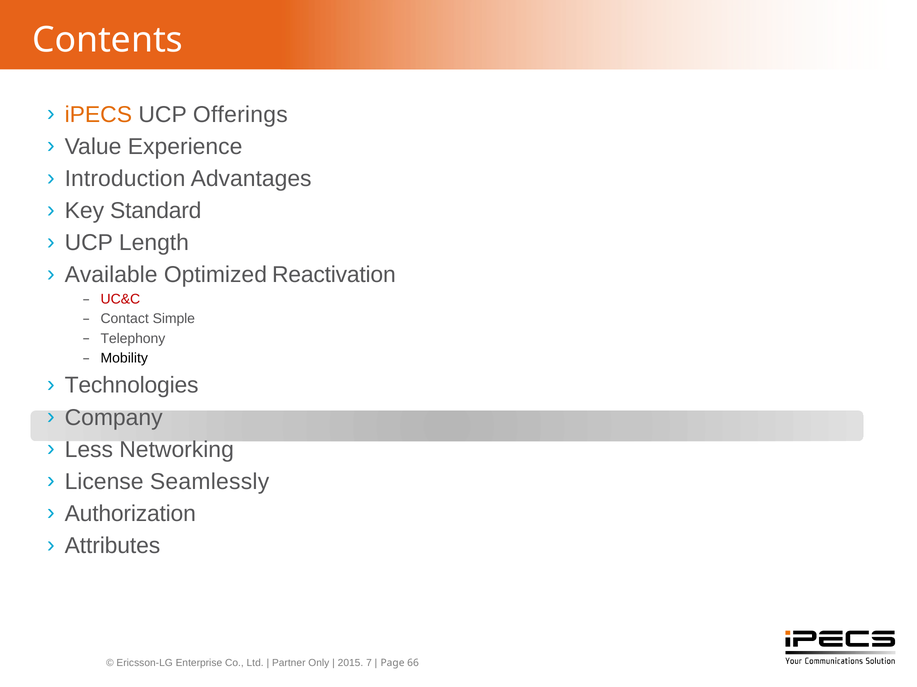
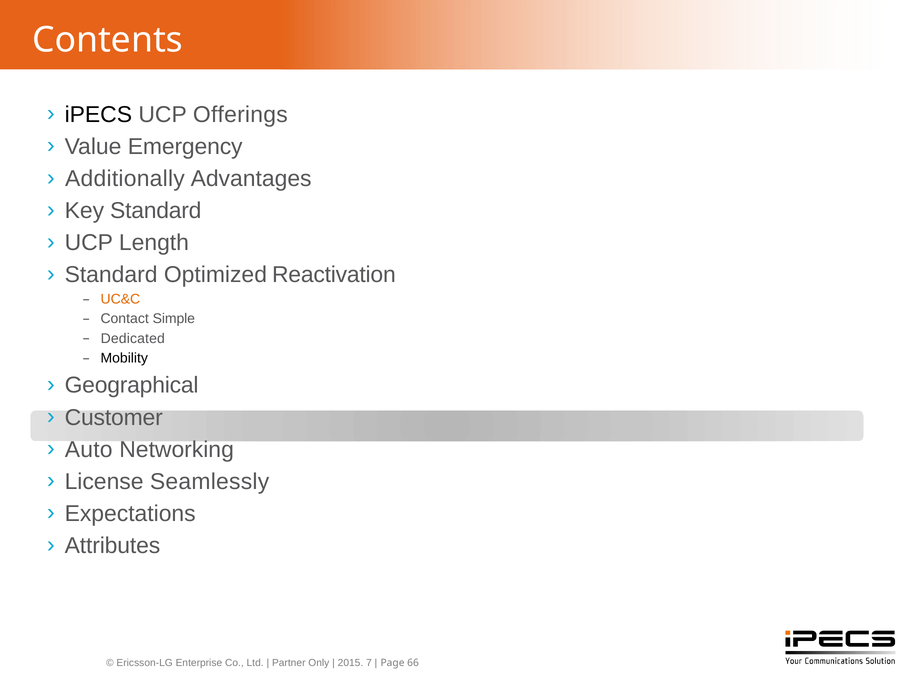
iPECS colour: orange -> black (98, 115)
Experience: Experience -> Emergency (185, 147)
Introduction: Introduction -> Additionally (125, 179)
Available: Available -> Standard (111, 275)
UC&C colour: red -> orange (120, 300)
Telephony: Telephony -> Dedicated (133, 339)
Technologies: Technologies -> Geographical (132, 386)
Company: Company -> Customer (114, 418)
Less: Less -> Auto (89, 450)
Authorization: Authorization -> Expectations (130, 514)
